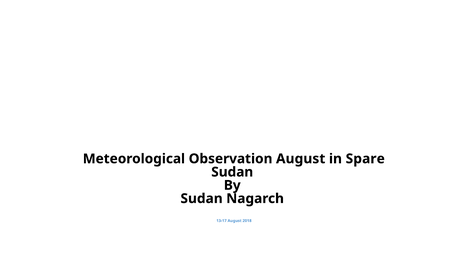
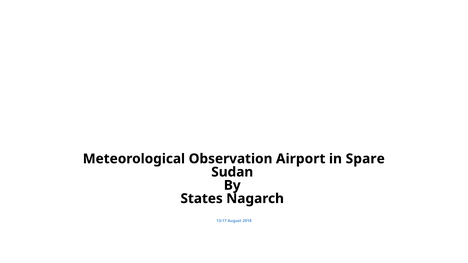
Observation August: August -> Airport (301, 159)
Sudan: Sudan -> States (202, 199)
